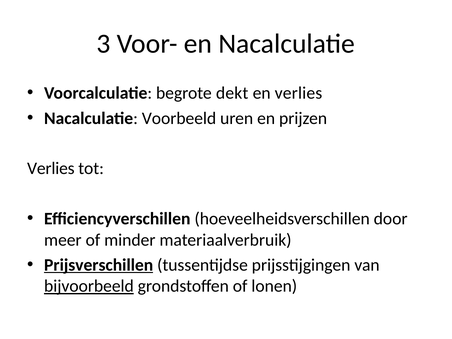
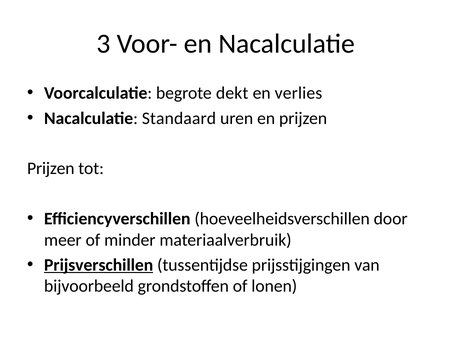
Voorbeeld: Voorbeeld -> Standaard (179, 118)
Verlies: Verlies -> Prijzen (51, 169)
bijvoorbeeld underline: present -> none (89, 286)
